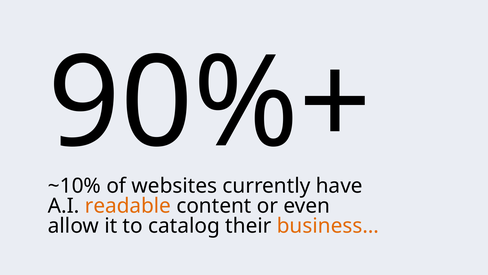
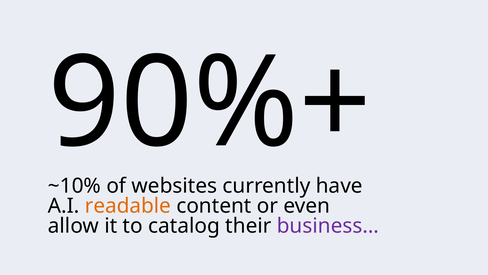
business… colour: orange -> purple (328, 226)
